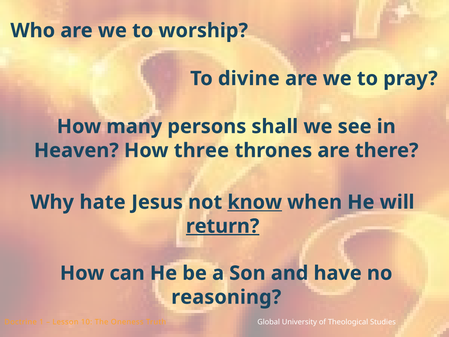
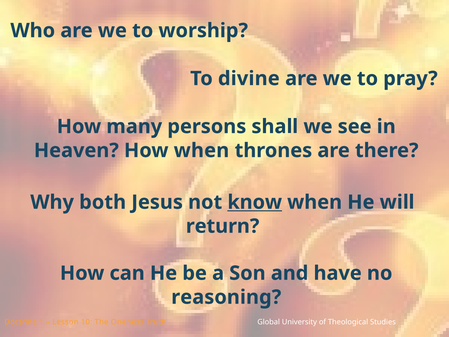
How three: three -> when (201, 150)
hate: hate -> both (103, 202)
return underline: present -> none (223, 226)
